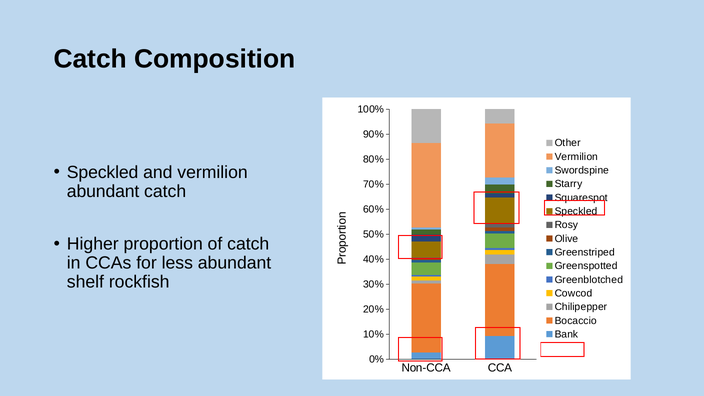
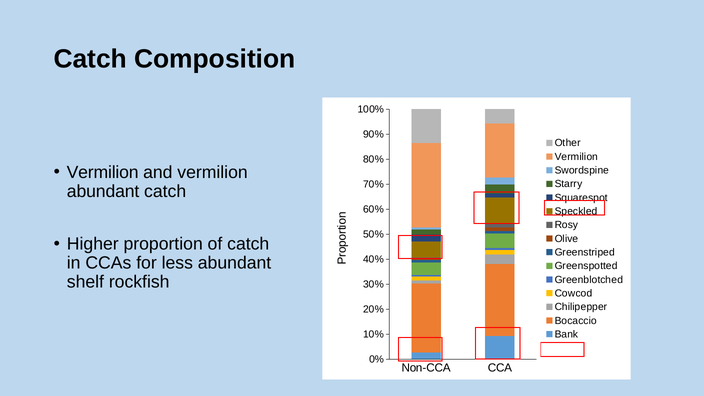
Speckled: Speckled -> Vermilion (103, 172)
